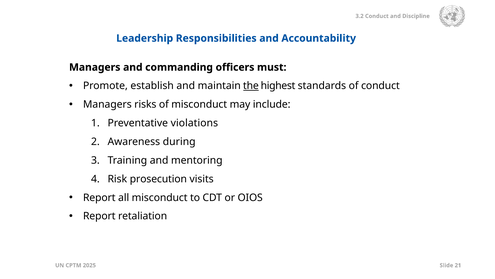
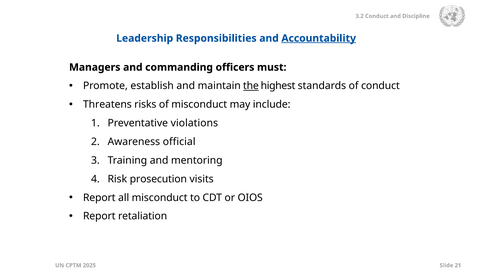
Accountability underline: none -> present (319, 38)
Managers: Managers -> Threatens (107, 104)
during: during -> official (179, 141)
